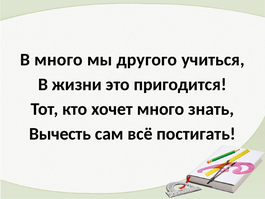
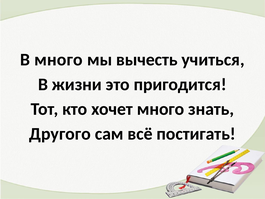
другого: другого -> вычесть (147, 60)
Вычесть: Вычесть -> Другого (60, 134)
